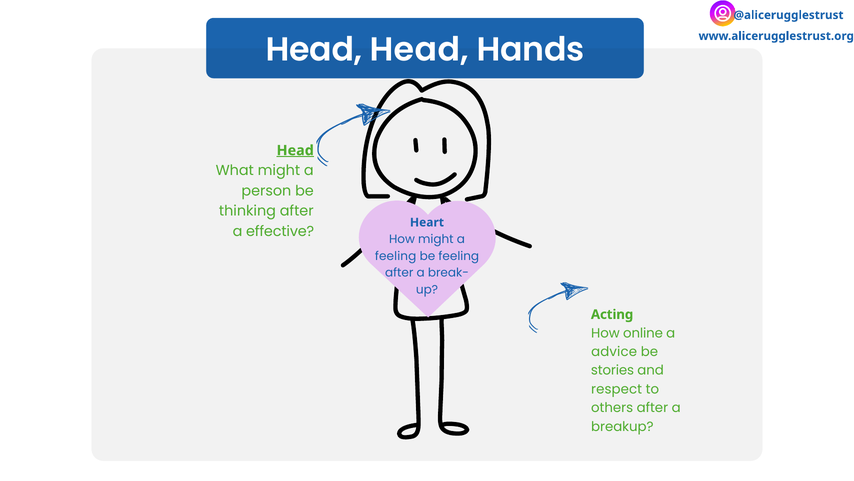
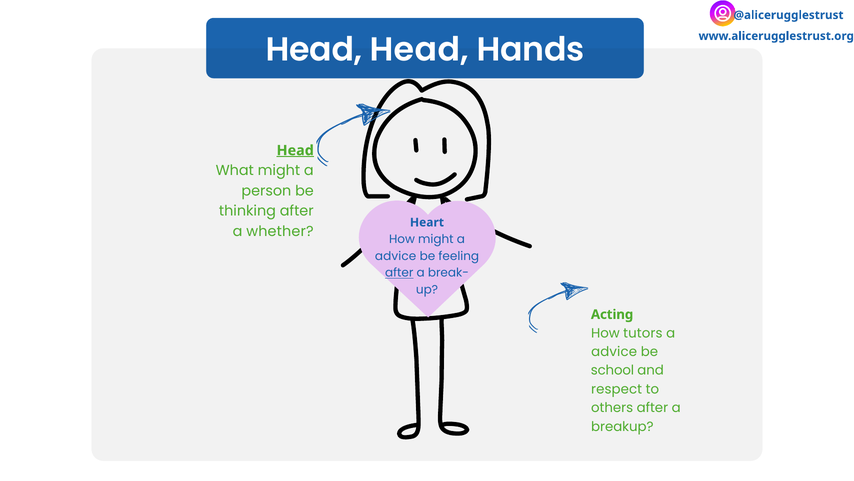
effective: effective -> whether (280, 231)
feeling: feeling -> advice (396, 256)
after underline: none -> present (399, 273)
online: online -> tutors (643, 333)
stories: stories -> school (612, 370)
